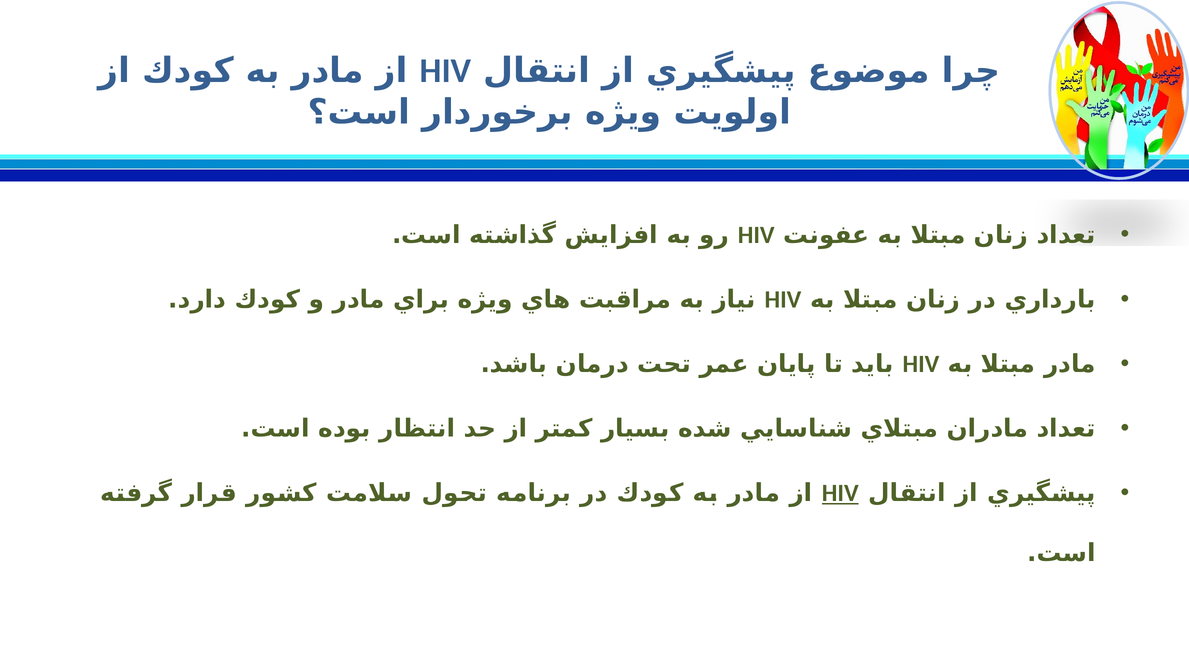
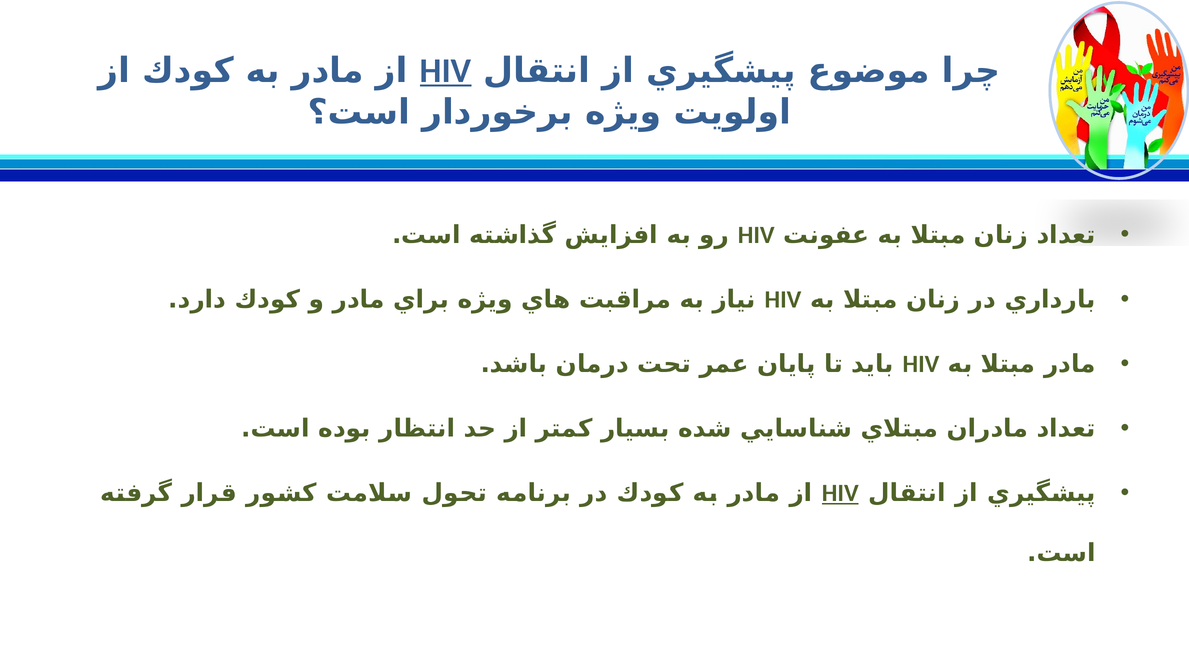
HIV underline: none -> present (446, 71)
